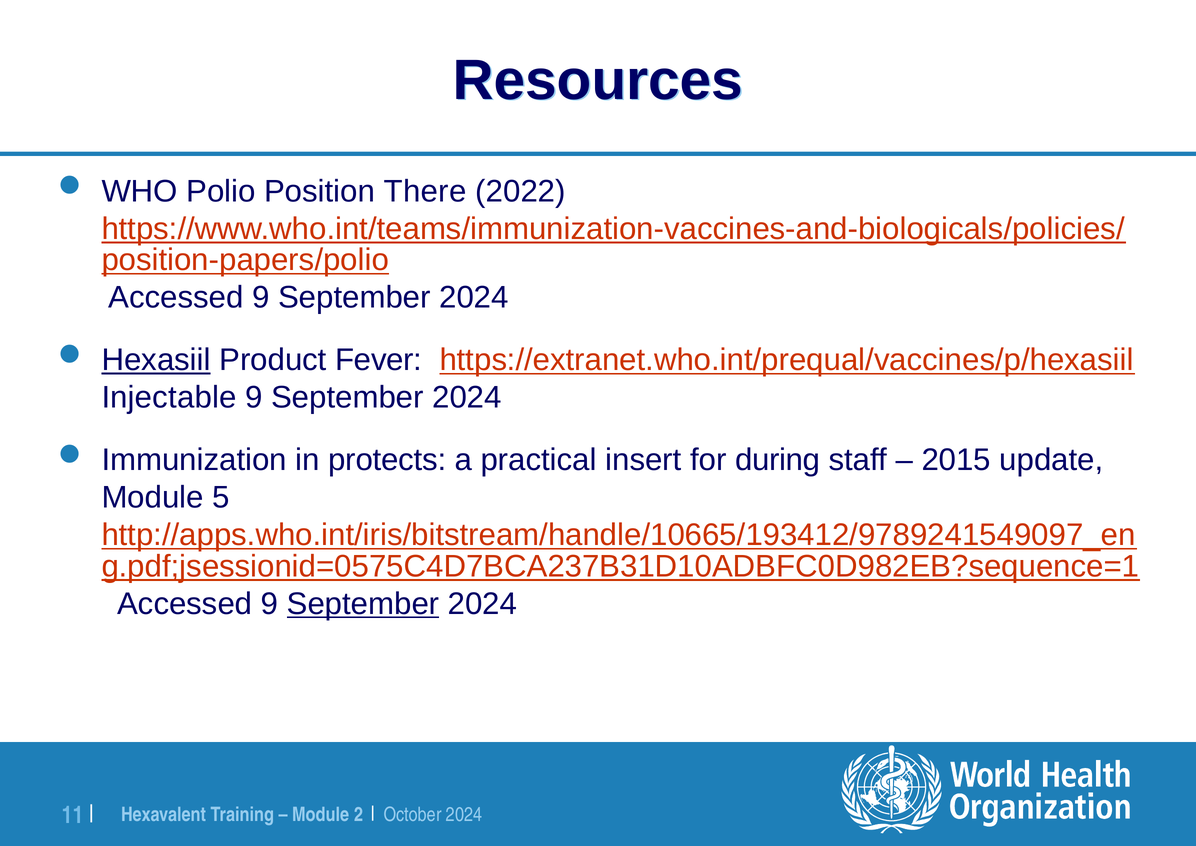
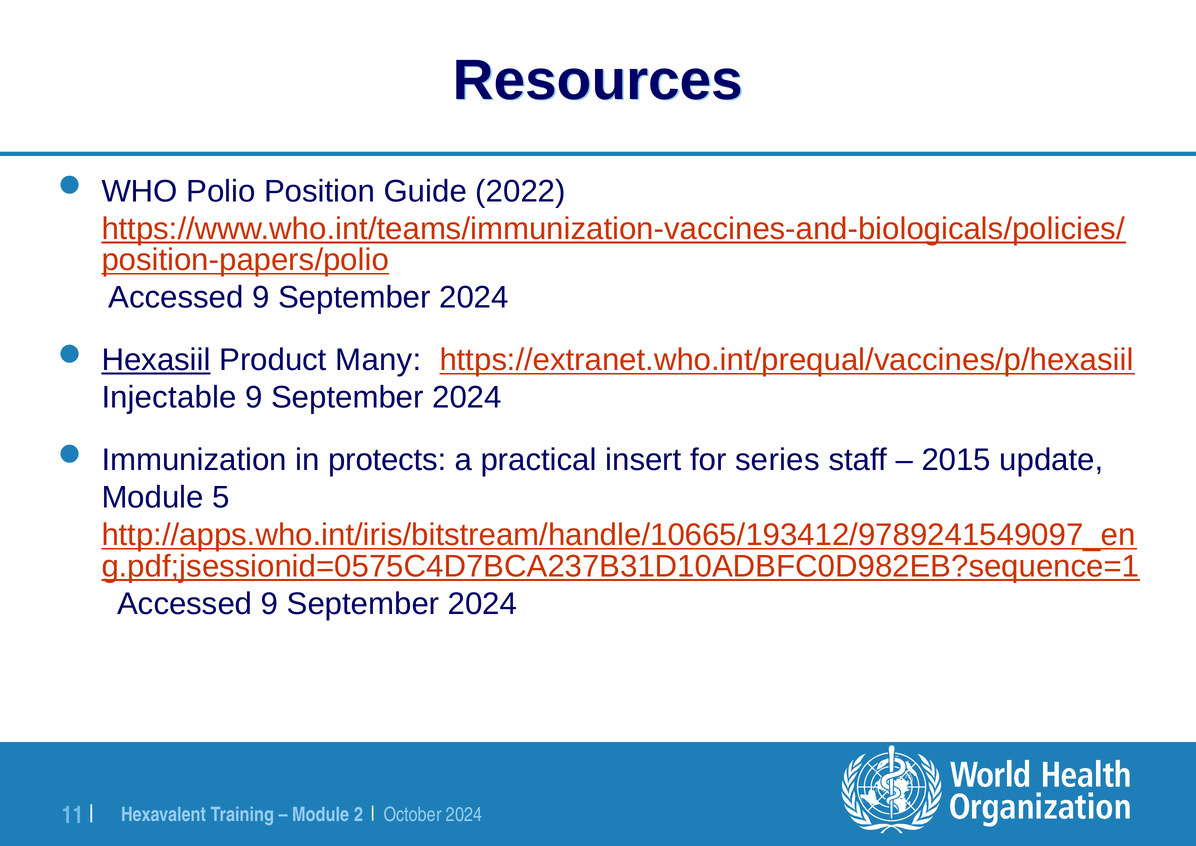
There: There -> Guide (425, 191)
Fever: Fever -> Many (378, 360)
during: during -> series (777, 460)
September underline: present -> none (363, 604)
